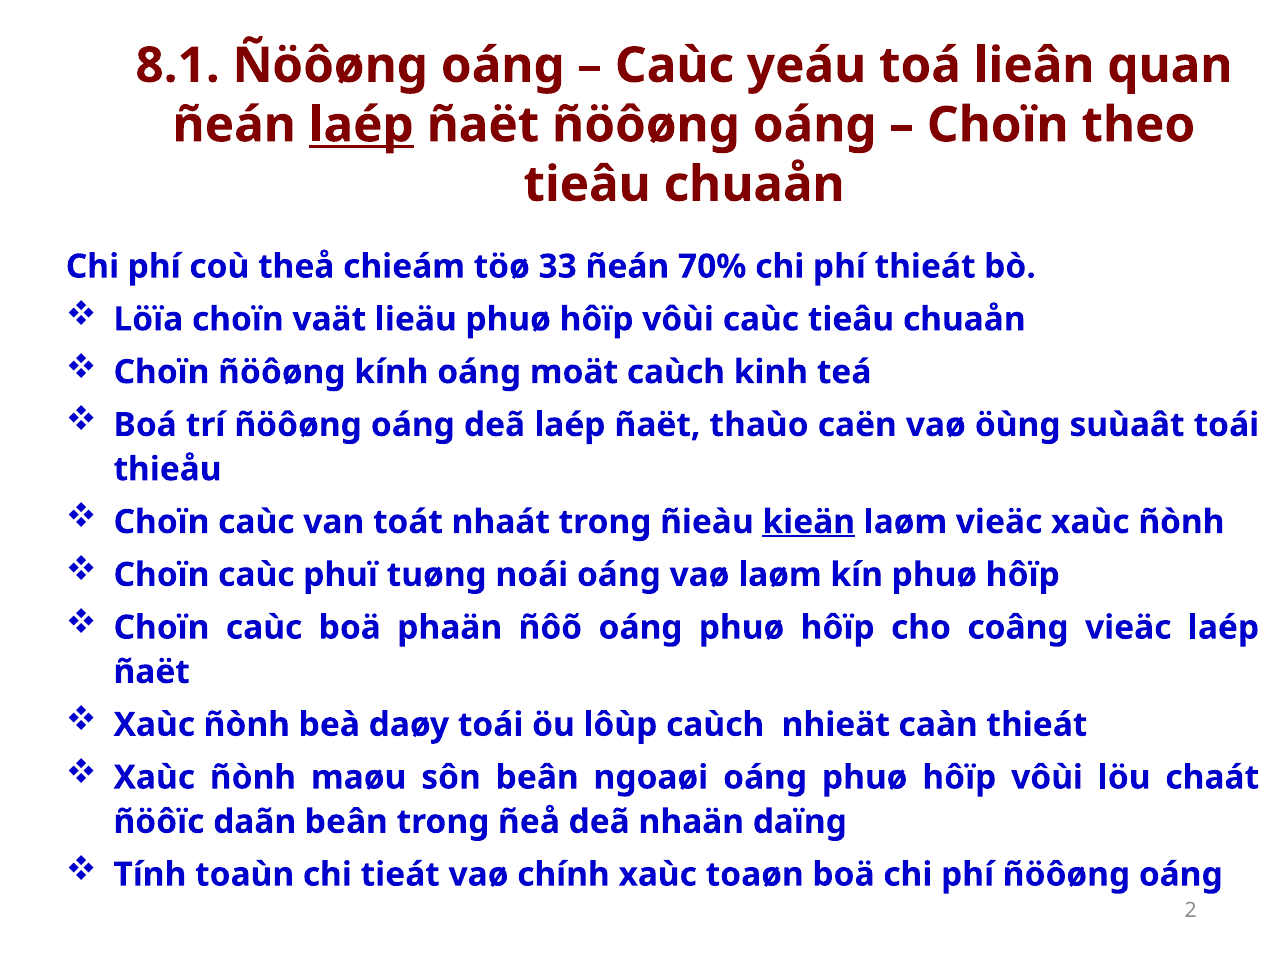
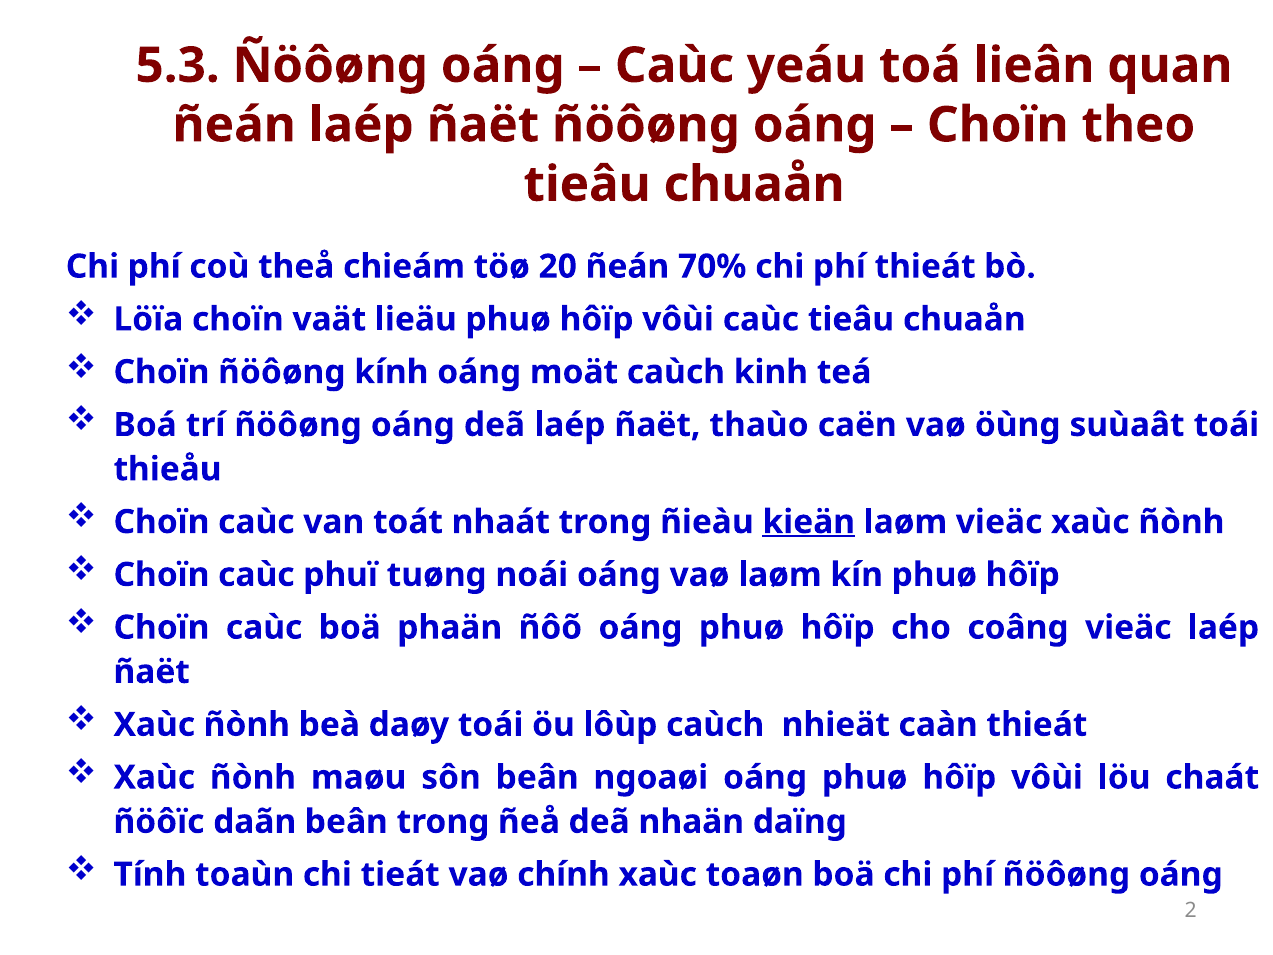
8.1: 8.1 -> 5.3 (178, 66)
laép underline: present -> none (361, 125)
33: 33 -> 20 (558, 266)
